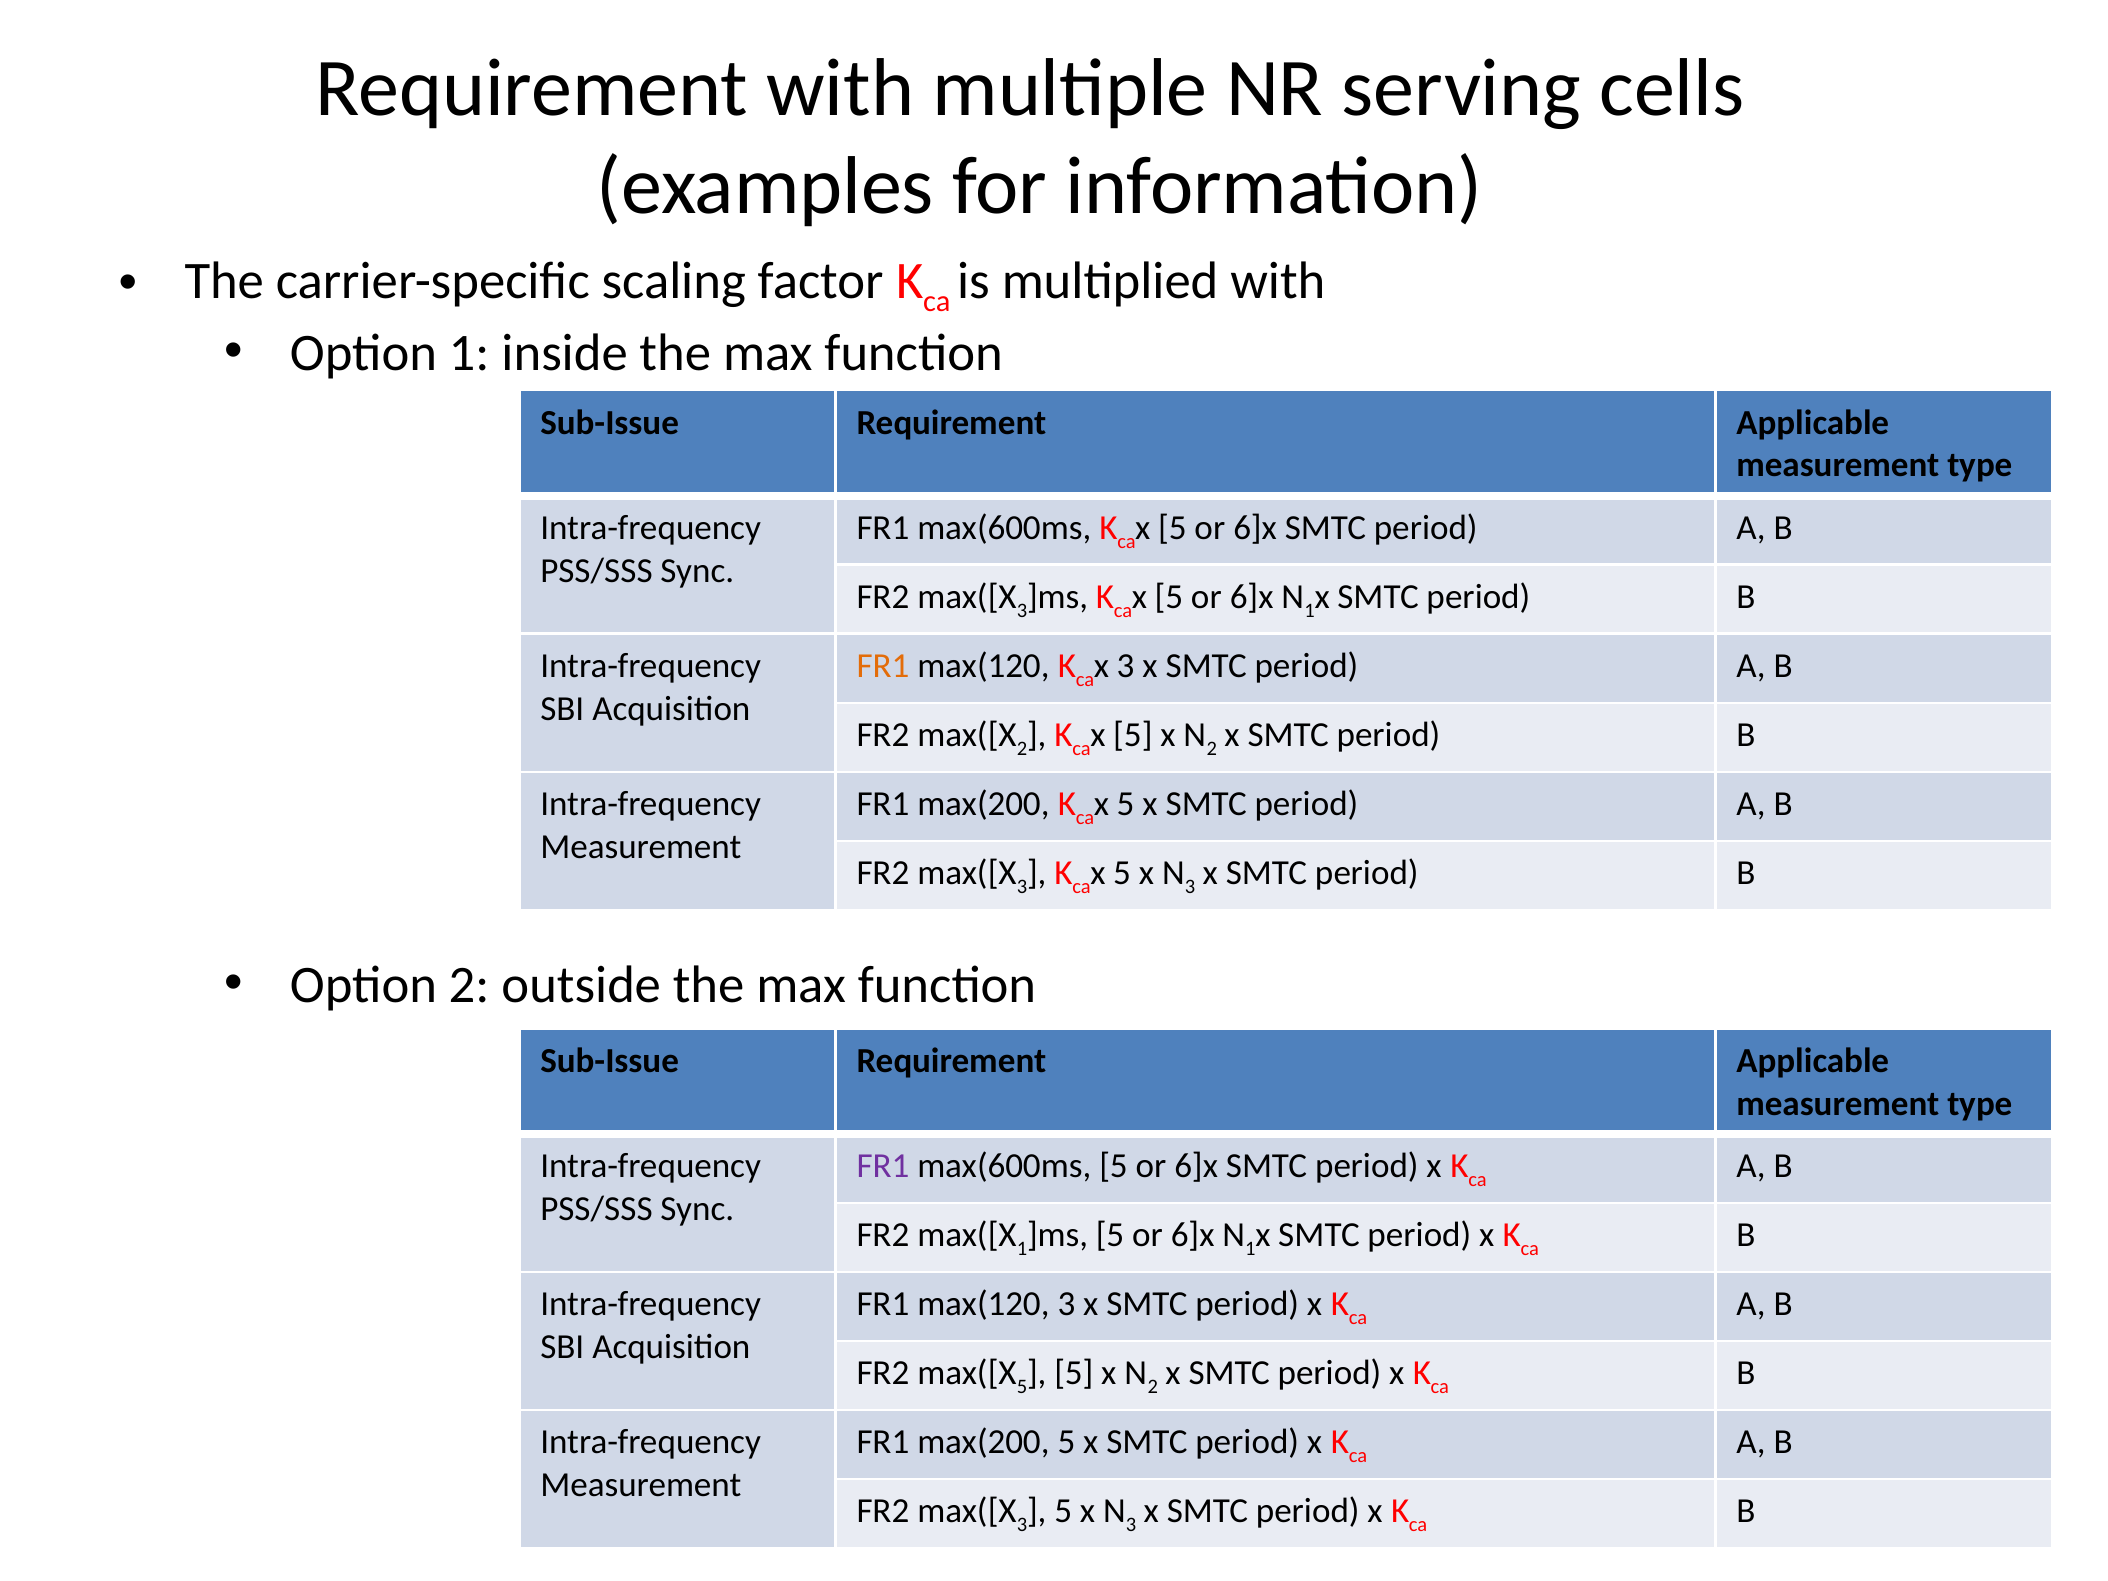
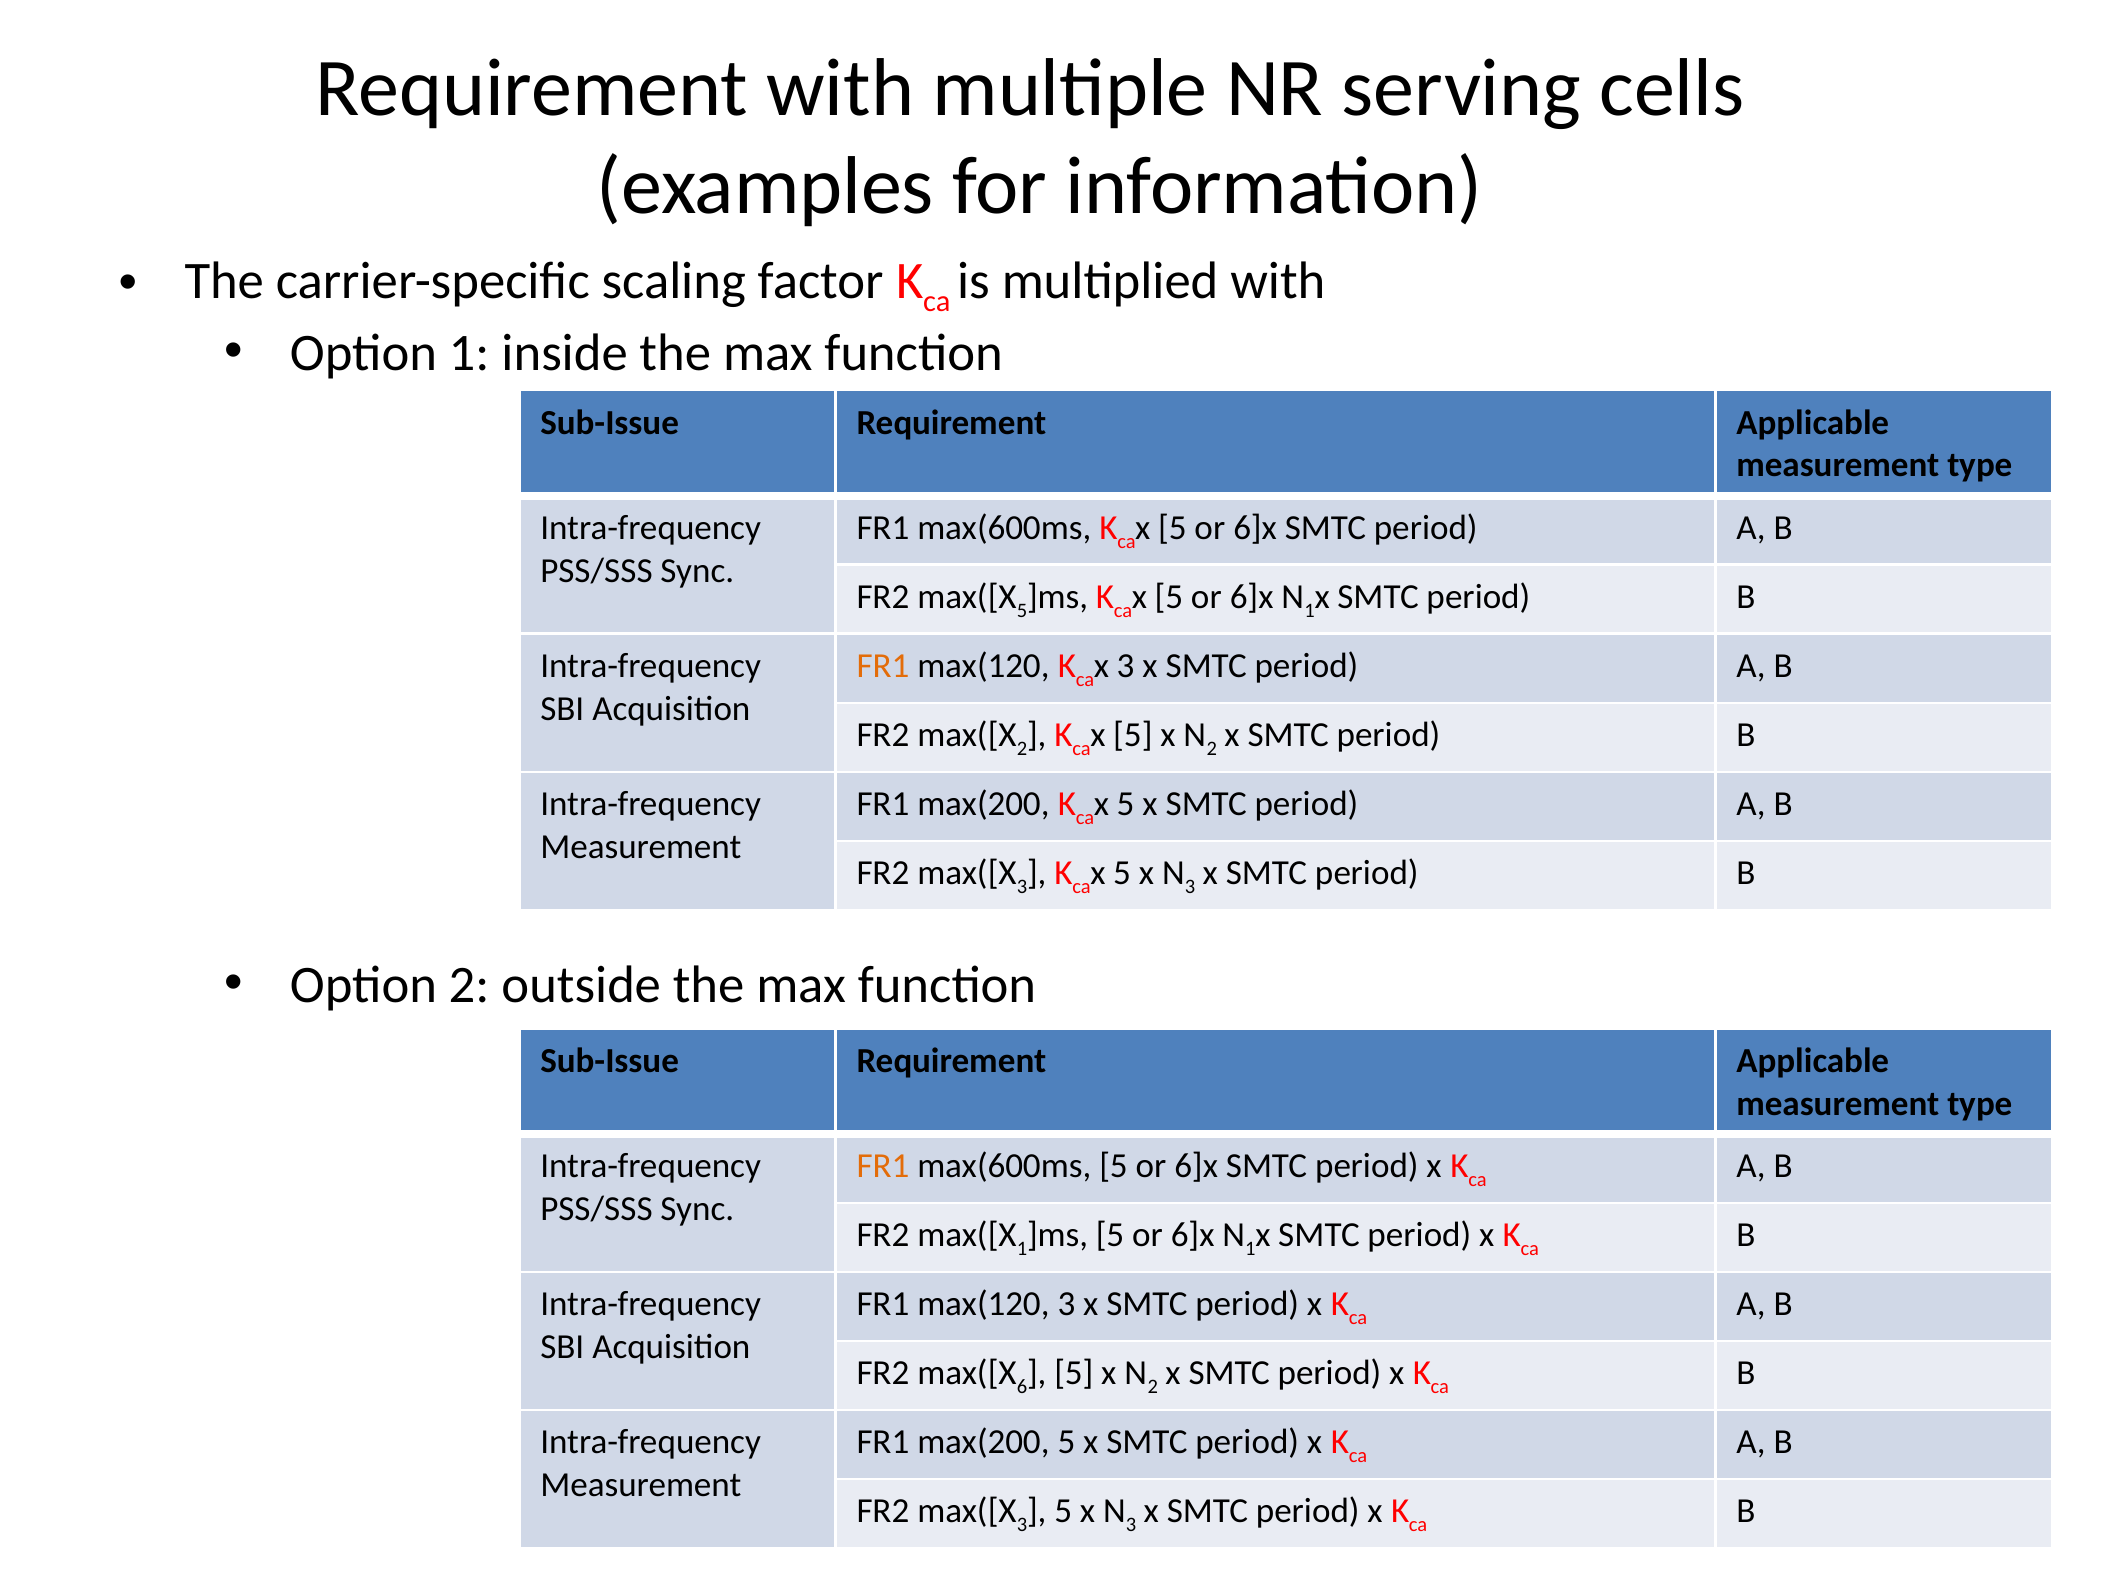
3: 3 -> 5 (1022, 611)
FR1 colour: purple -> orange (883, 1166)
5: 5 -> 6 (1022, 1387)
